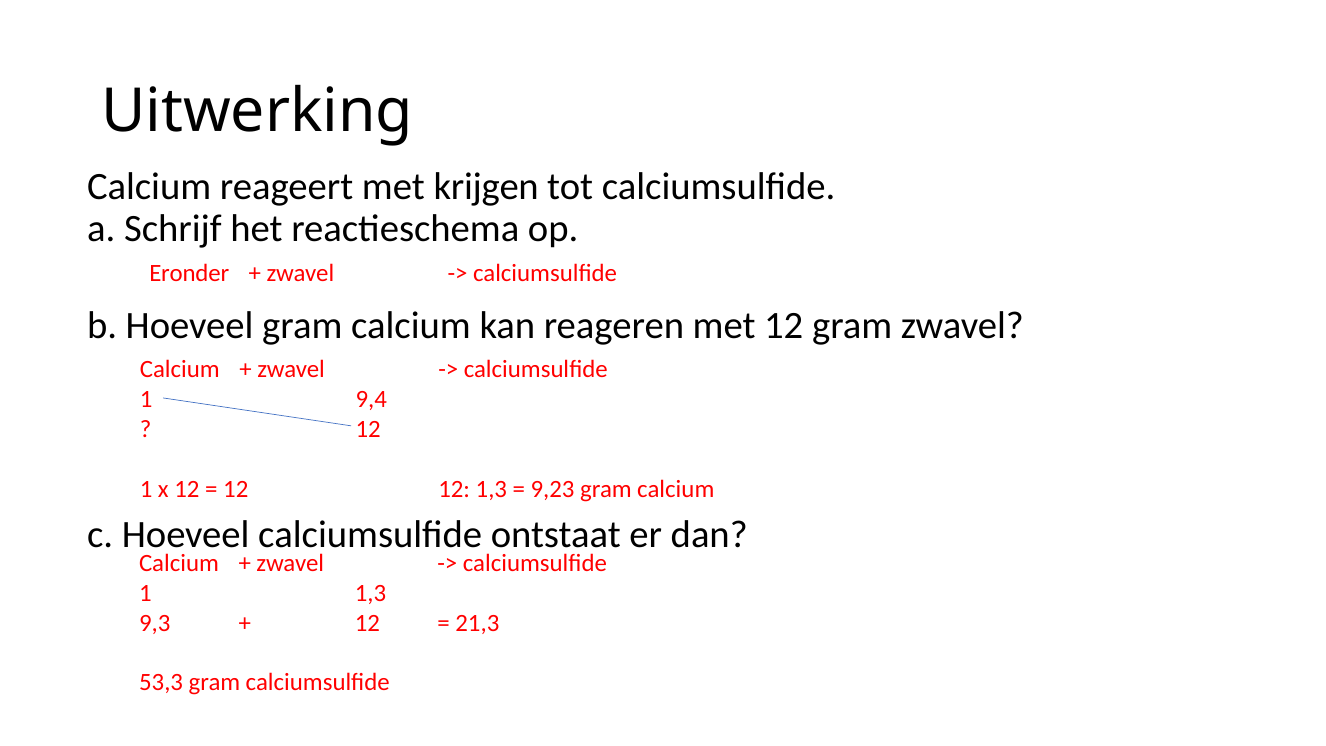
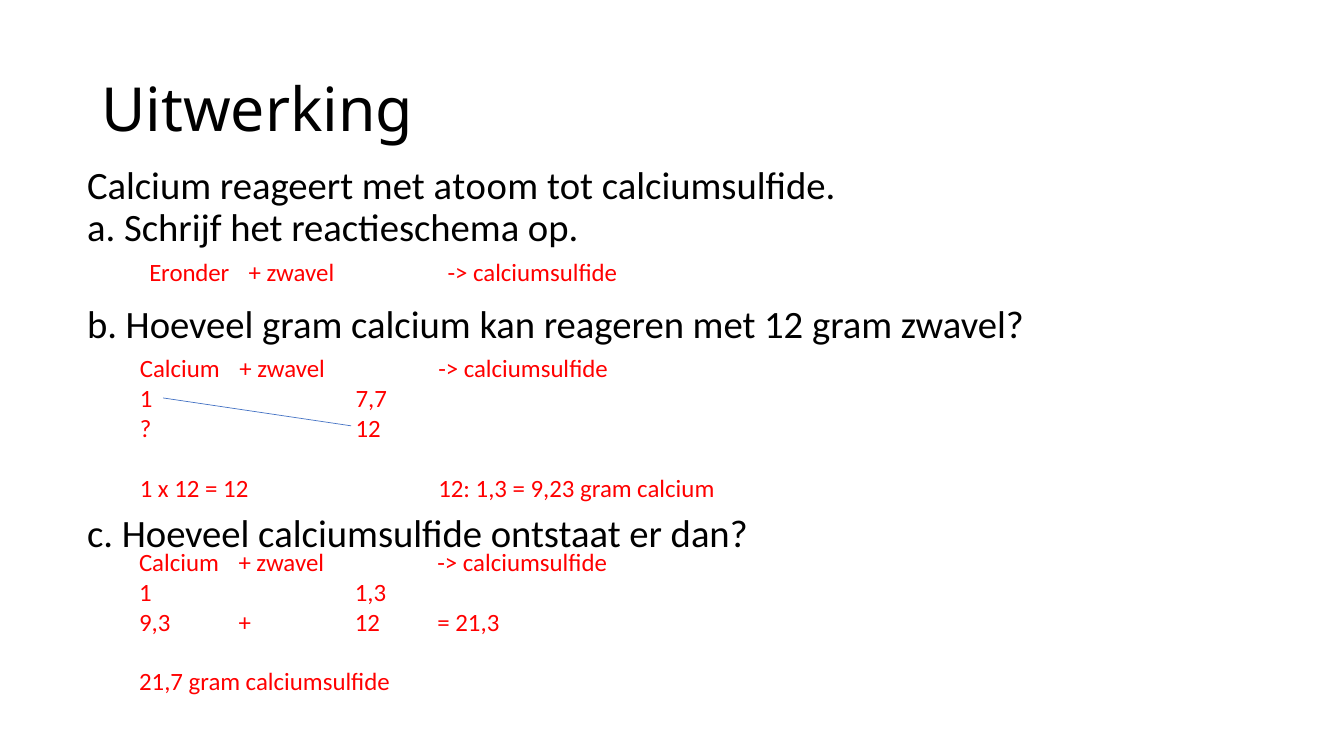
krijgen: krijgen -> atoom (486, 187)
9,4: 9,4 -> 7,7 (371, 400)
53,3: 53,3 -> 21,7 (161, 683)
